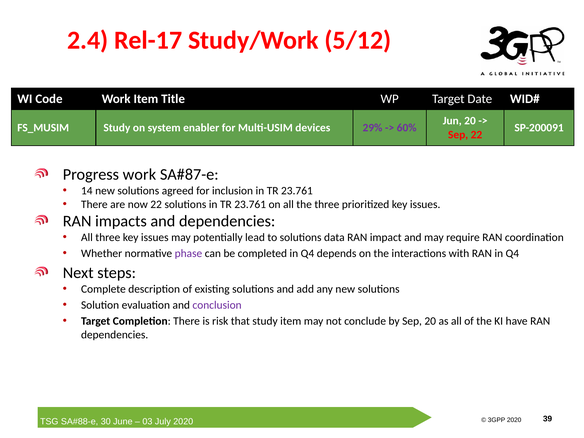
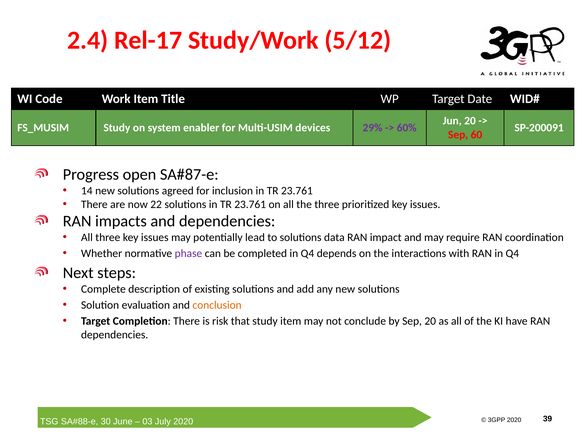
Sep 22: 22 -> 60 (476, 135)
Progress work: work -> open (139, 174)
conclusion colour: purple -> orange (217, 305)
